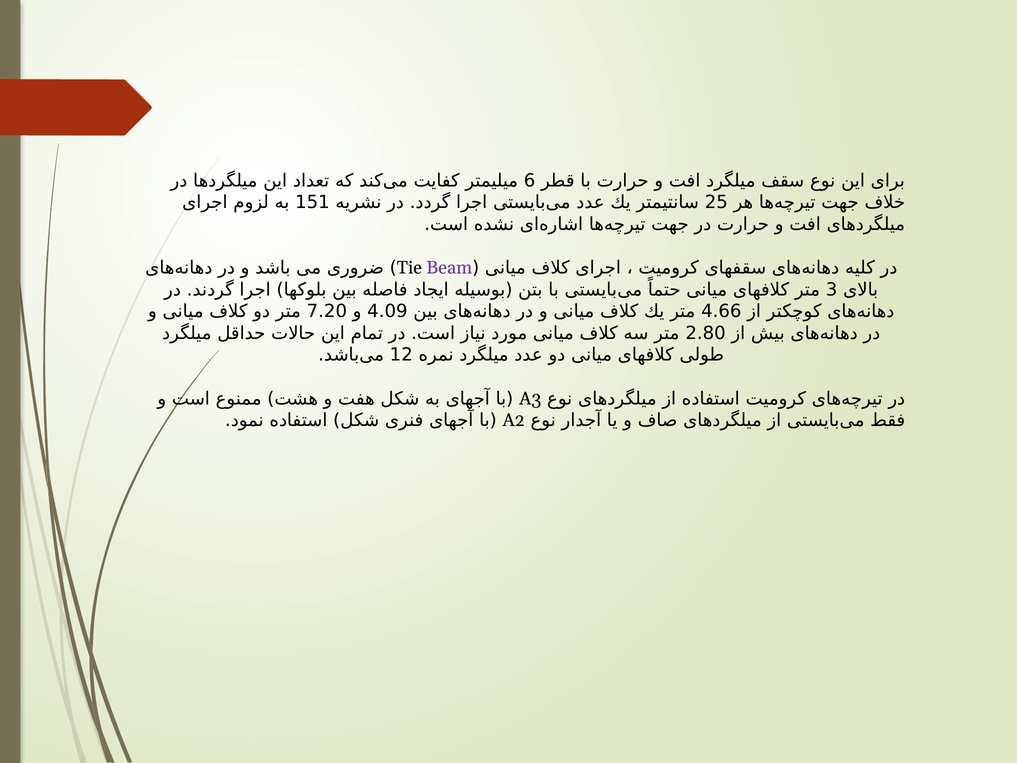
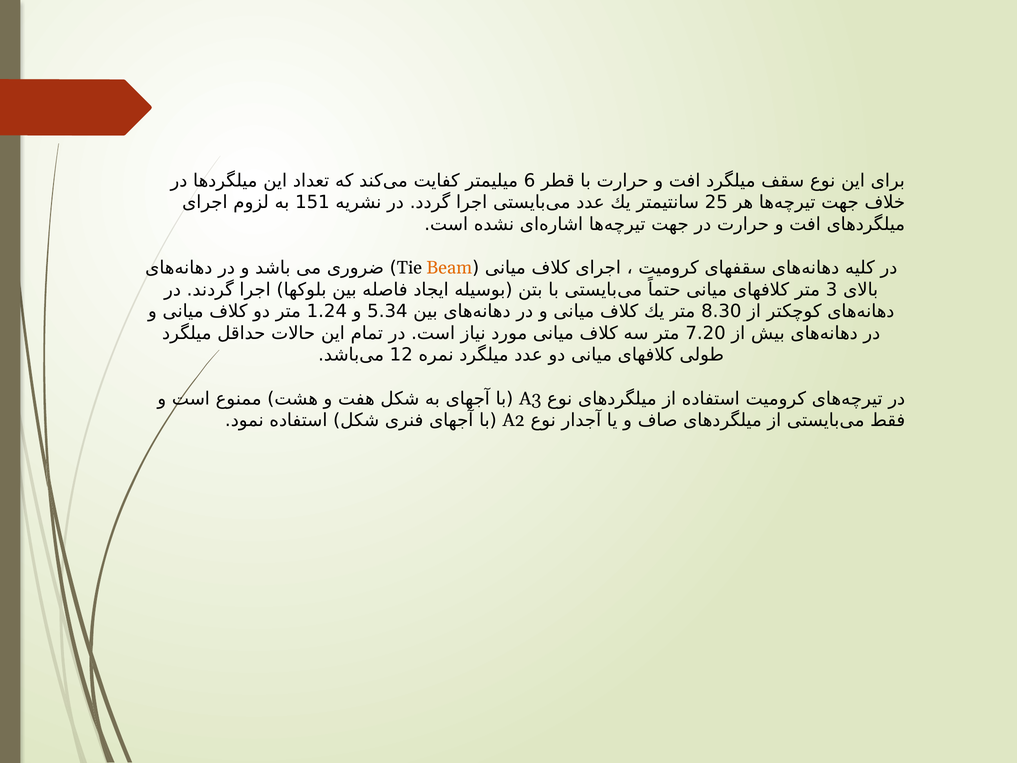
Beam colour: purple -> orange (449, 268)
7.20: 7.20 -> 1.24 (327, 311)
4.09: 4.09 -> 5.34 (387, 311)
4.66: 4.66 -> 8.30 (721, 311)
2.80: 2.80 -> 7.20 (706, 333)
